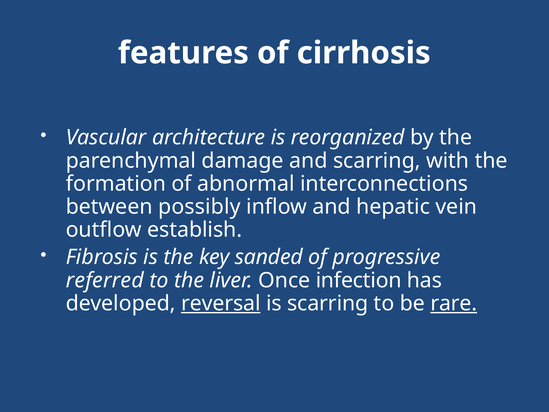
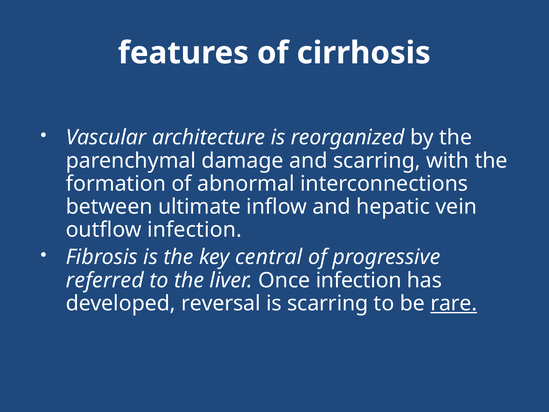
possibly: possibly -> ultimate (199, 207)
outflow establish: establish -> infection (195, 230)
sanded: sanded -> central (269, 257)
reversal underline: present -> none (221, 303)
